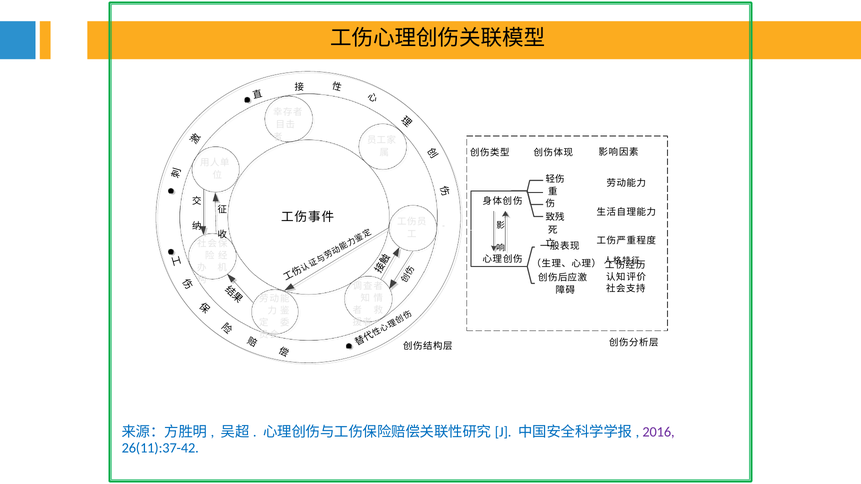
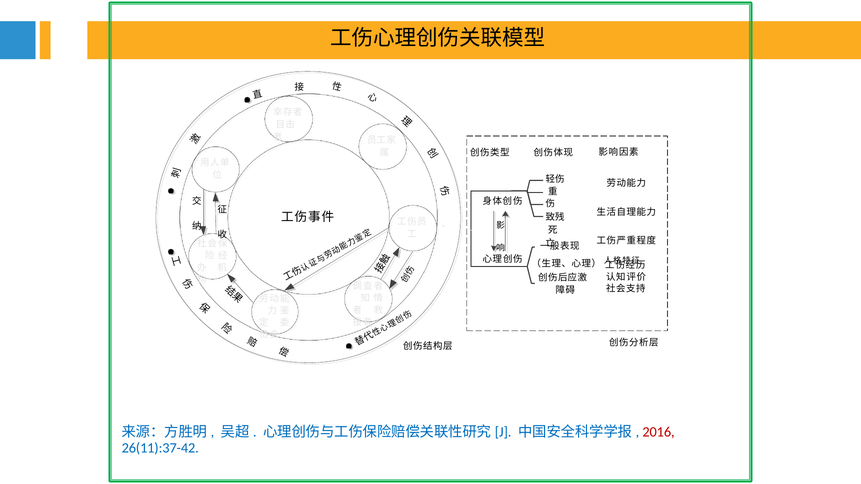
2016 colour: purple -> red (659, 432)
